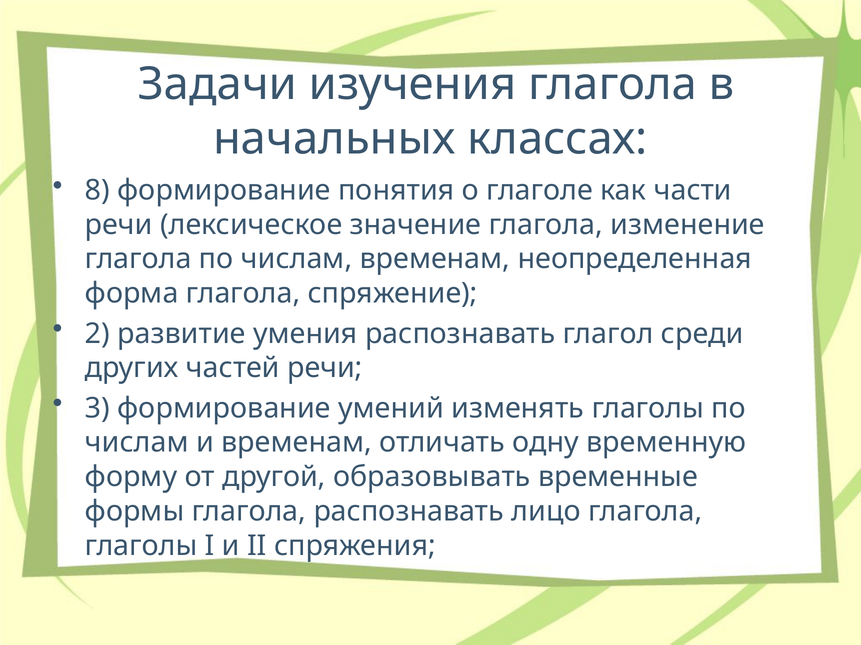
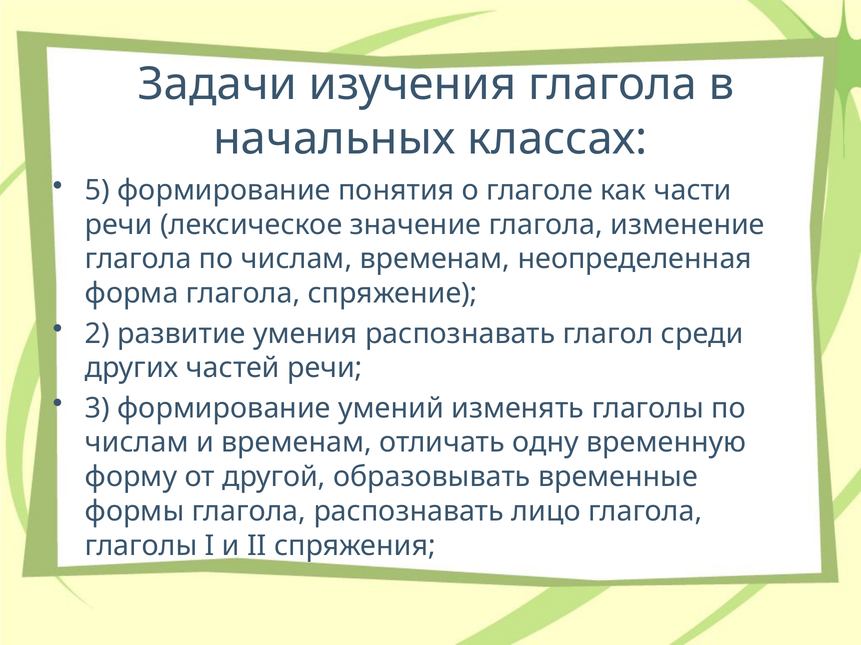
8: 8 -> 5 (97, 190)
